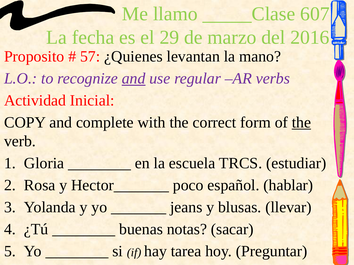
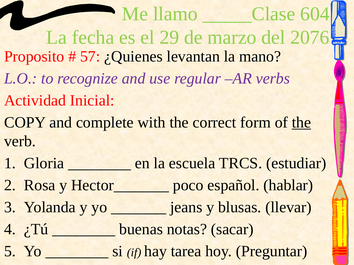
607: 607 -> 604 (315, 14)
2016: 2016 -> 2076 (310, 37)
and underline: present -> none (134, 79)
